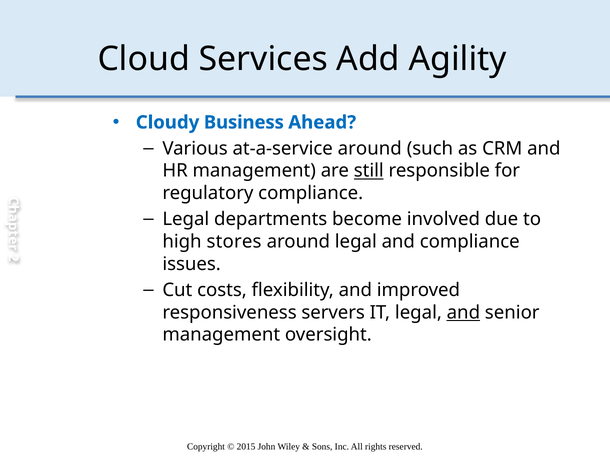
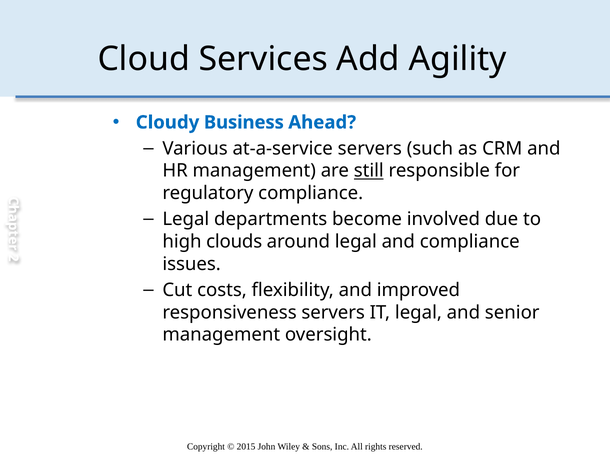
at-a-service around: around -> servers (370, 148)
stores: stores -> clouds (234, 241)
and underline: present -> none (463, 312)
